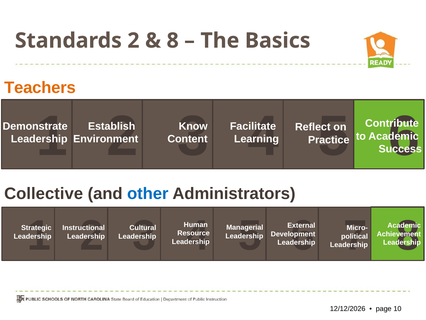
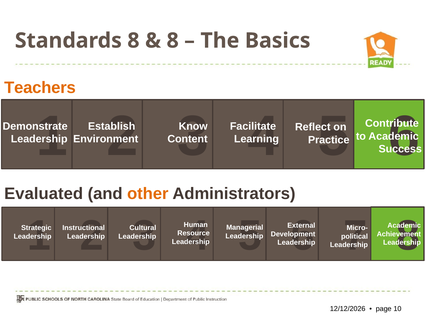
Standards 2: 2 -> 8 (133, 41)
Collective: Collective -> Evaluated (44, 193)
other colour: blue -> orange (148, 193)
